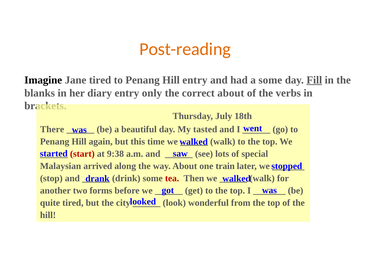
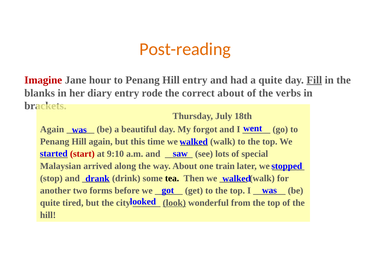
Imagine colour: black -> red (43, 80)
Jane tired: tired -> hour (100, 80)
a some: some -> quite (270, 80)
only: only -> rode (152, 93)
There: There -> Again (52, 129)
tasted: tasted -> forgot (205, 129)
9:38: 9:38 -> 9:10 (115, 154)
tea colour: red -> black (172, 178)
look underline: none -> present (174, 202)
